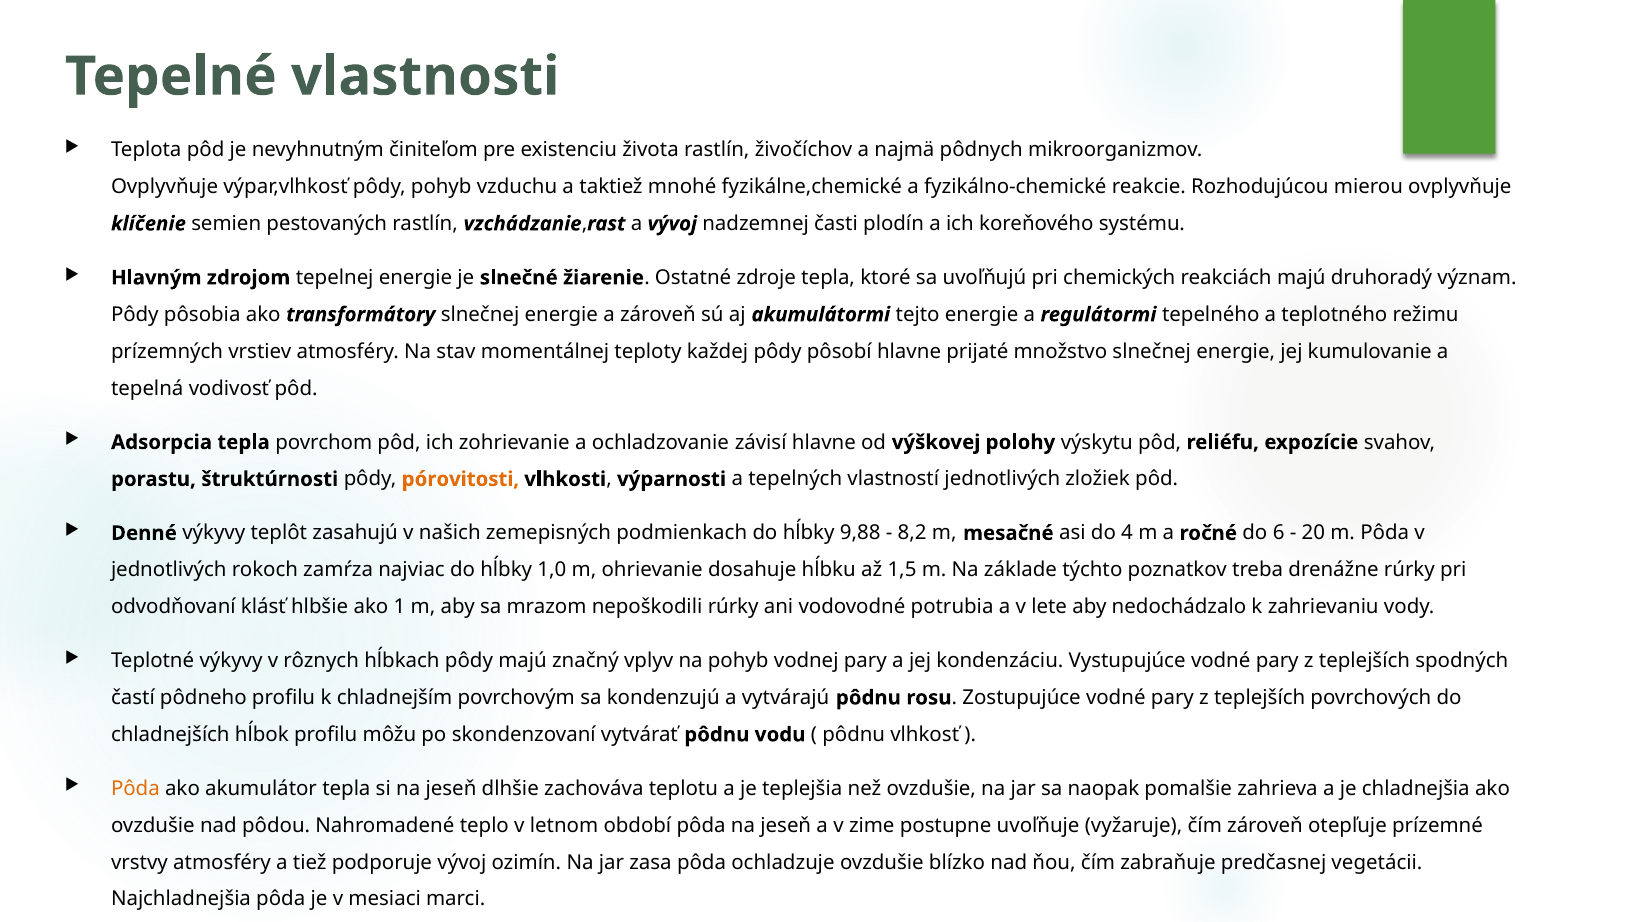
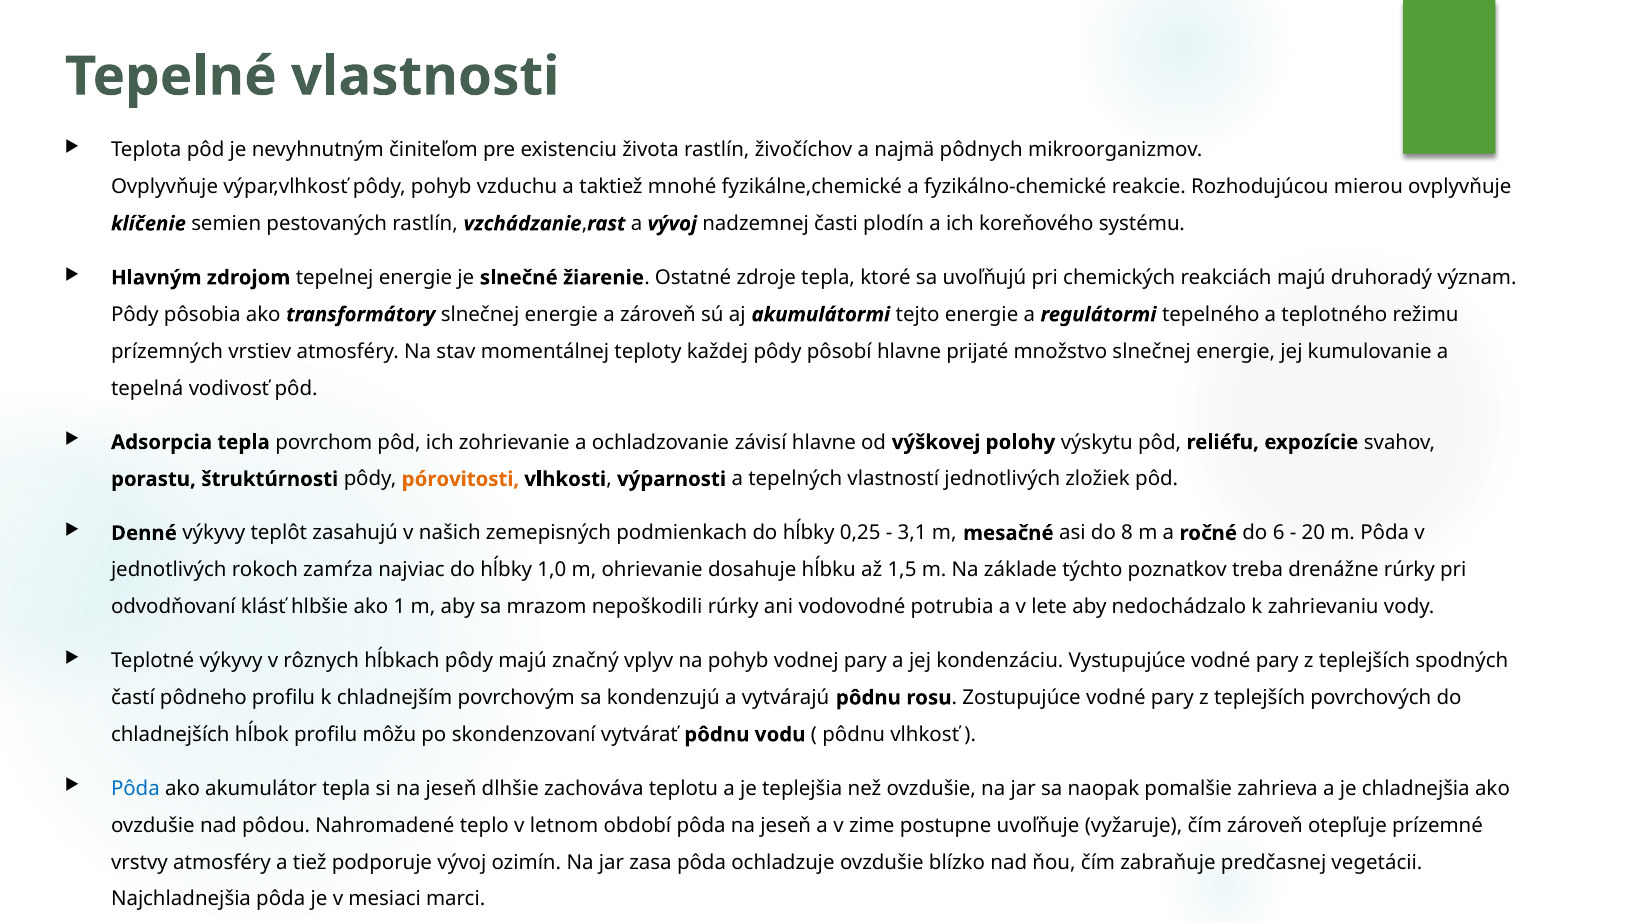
9,88: 9,88 -> 0,25 (860, 533)
8,2: 8,2 -> 3,1 (912, 533)
4: 4 -> 8 (1127, 533)
Pôda colour: orange -> blue (135, 789)
